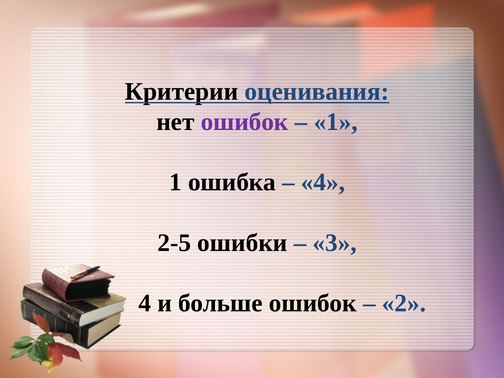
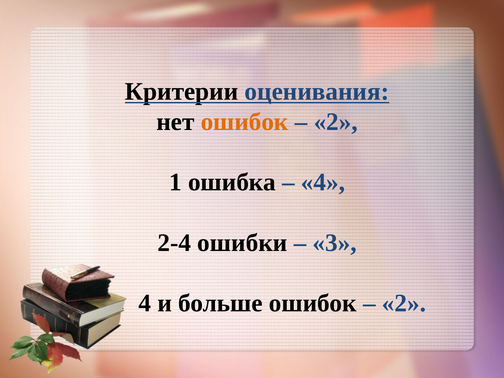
ошибок colour: purple -> orange (245, 122)
1: 1 -> 2 (336, 122)
2-5: 2-5 -> 2-4 (174, 243)
